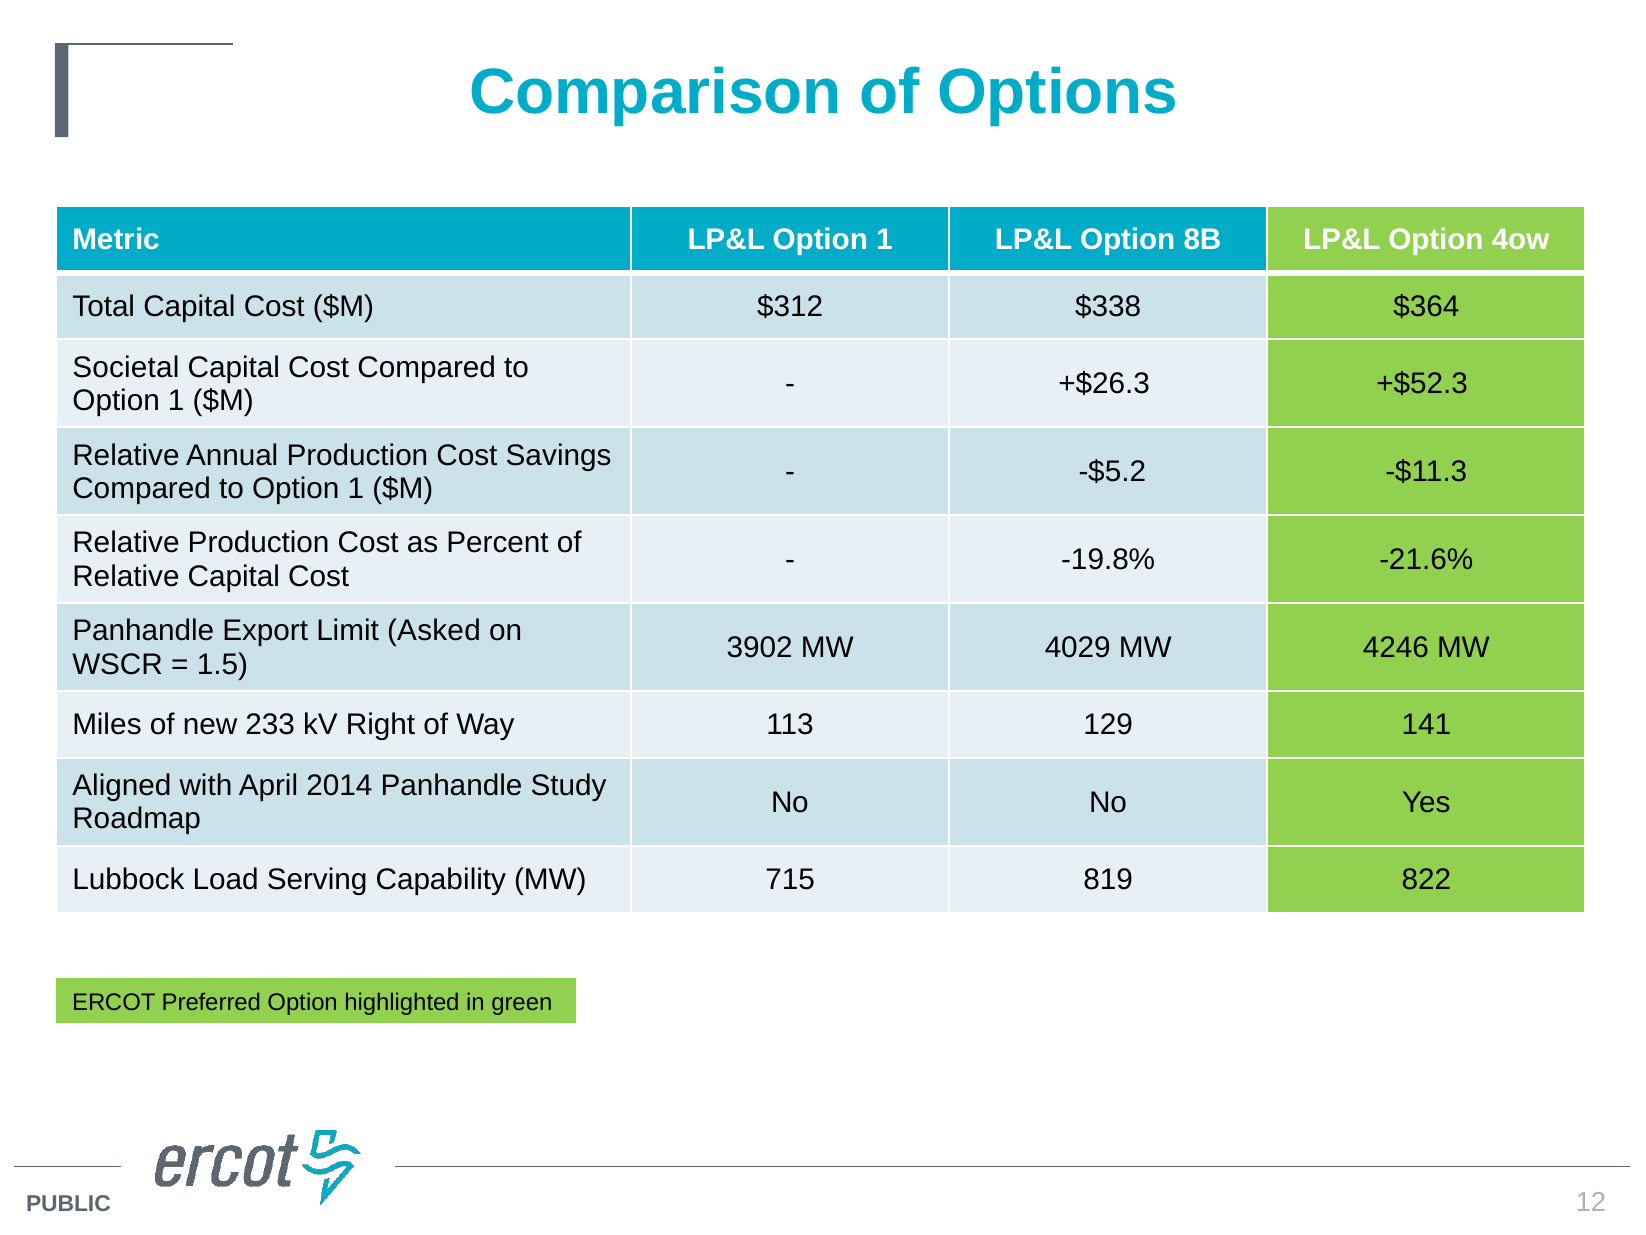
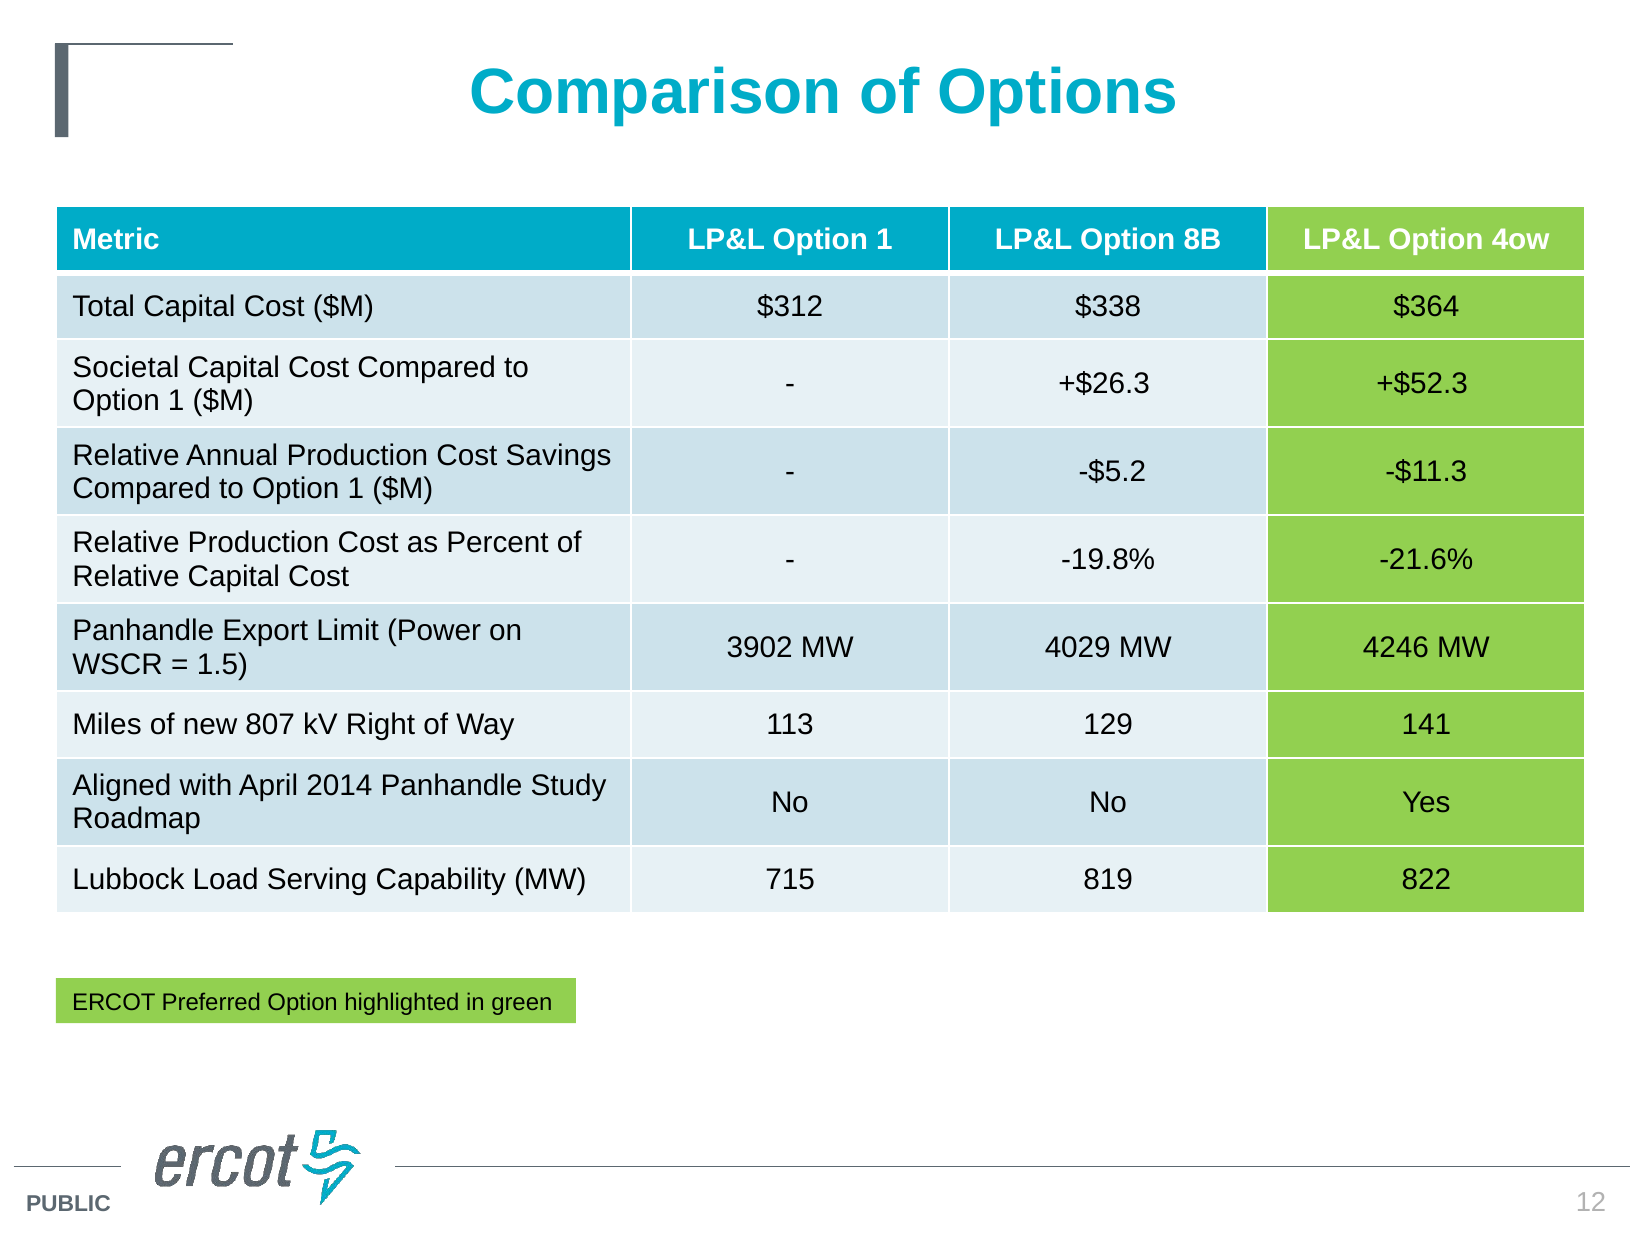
Asked: Asked -> Power (434, 631)
233: 233 -> 807 (270, 725)
